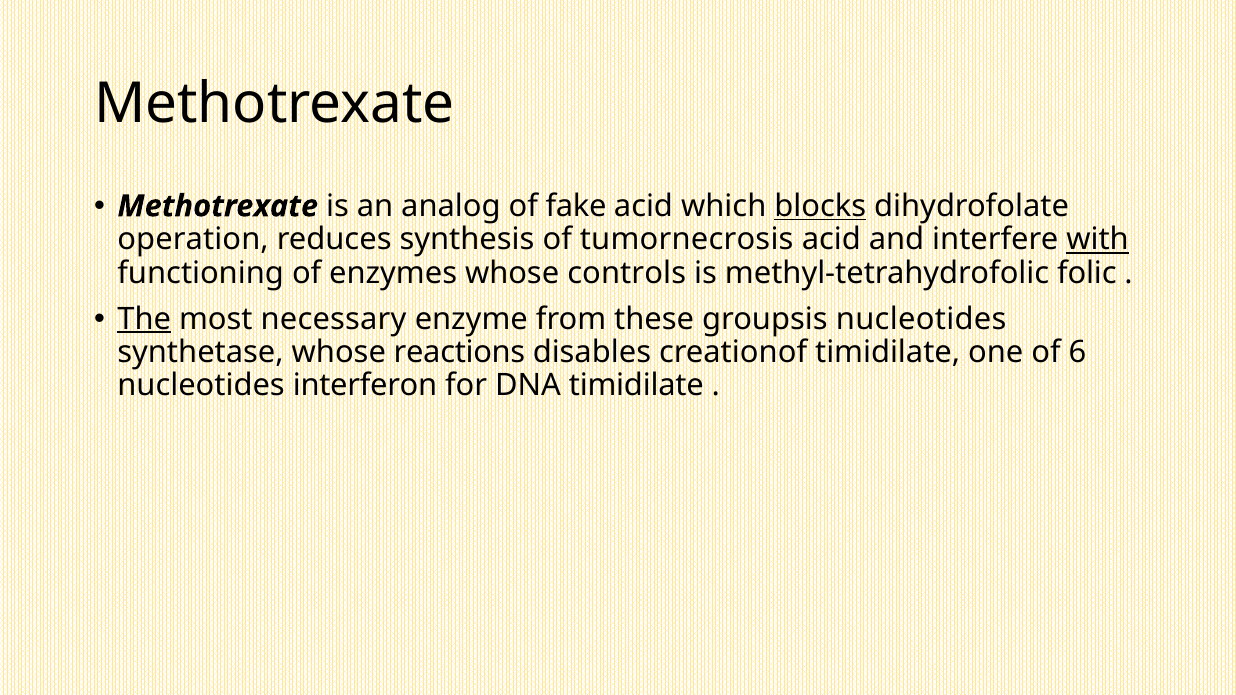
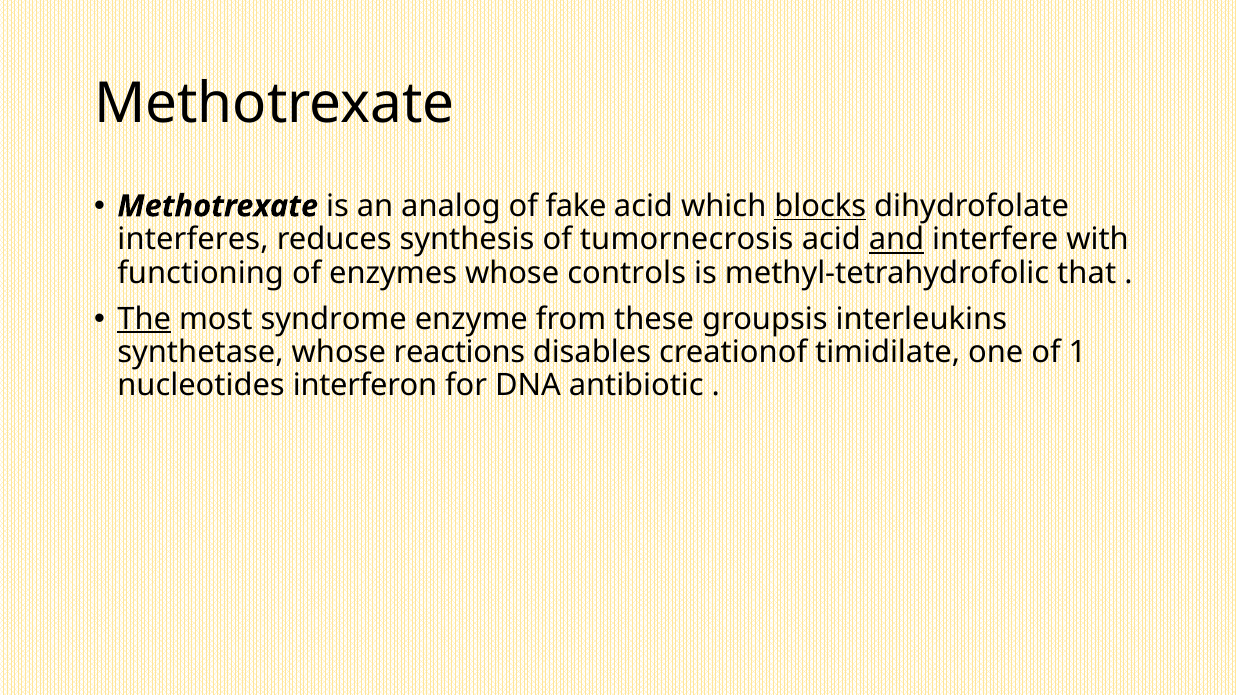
operation: operation -> interferes (193, 240)
and underline: none -> present (897, 240)
with underline: present -> none (1098, 240)
folic: folic -> that (1087, 273)
necessary: necessary -> syndrome (334, 319)
groupsis nucleotides: nucleotides -> interleukins (921, 319)
6: 6 -> 1 (1078, 353)
DNA timidilate: timidilate -> antibiotic (636, 386)
